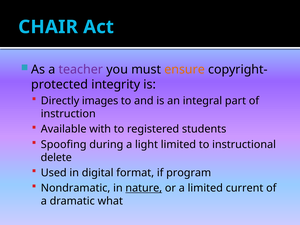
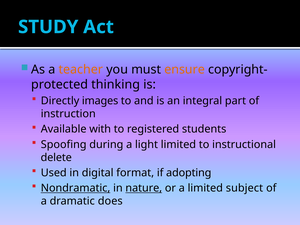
CHAIR: CHAIR -> STUDY (48, 27)
teacher colour: purple -> orange (81, 70)
integrity: integrity -> thinking (116, 85)
program: program -> adopting (189, 173)
Nondramatic underline: none -> present (76, 188)
current: current -> subject (244, 188)
what: what -> does (110, 201)
